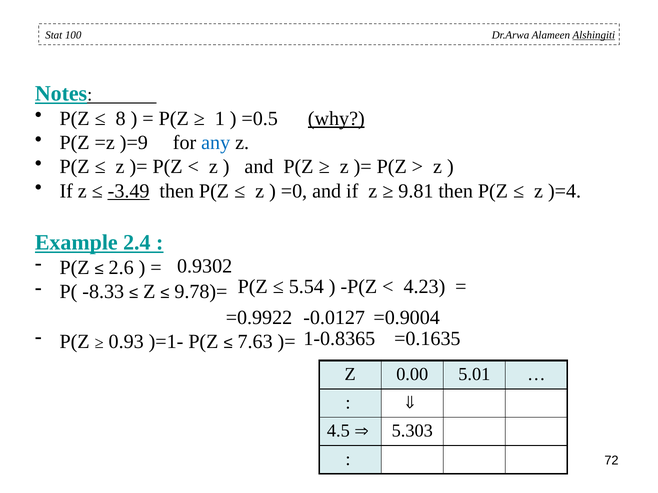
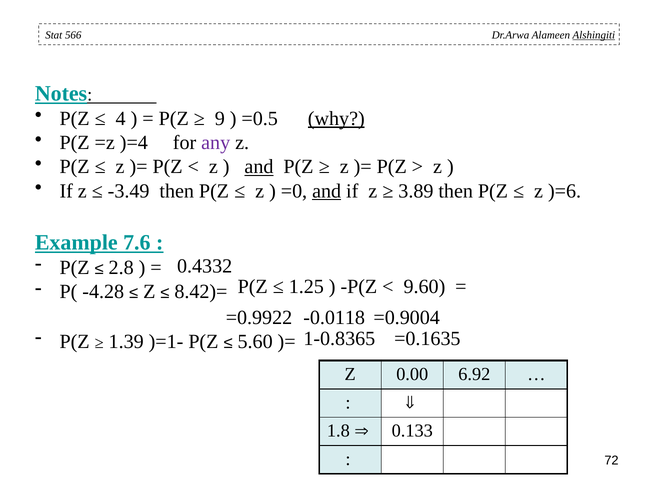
100: 100 -> 566 (73, 35)
8: 8 -> 4 (121, 119)
1: 1 -> 9 (220, 119)
)=9: )=9 -> )=4 (134, 143)
any colour: blue -> purple (216, 143)
and underline: none -> present (259, 167)
-3.49 underline: present -> none (129, 191)
and underline: none -> present (327, 191)
9.81: 9.81 -> 3.89 (416, 191)
)=4: )=4 -> )=6 (565, 191)
2.4: 2.4 -> 7.6 (137, 243)
0.9302: 0.9302 -> 0.4332 (205, 266)
2.6: 2.6 -> 2.8 (121, 268)
5.54: 5.54 -> 1.25 (306, 287)
4.23: 4.23 -> 9.60 (424, 287)
-8.33: -8.33 -> -4.28 (103, 292)
9.78)=: 9.78)= -> 8.42)= (201, 292)
-0.0127: -0.0127 -> -0.0118 (334, 318)
0.93: 0.93 -> 1.39 (126, 342)
7.63: 7.63 -> 5.60 (255, 342)
5.01: 5.01 -> 6.92 (474, 375)
4.5: 4.5 -> 1.8 (338, 431)
5.303: 5.303 -> 0.133 (412, 431)
